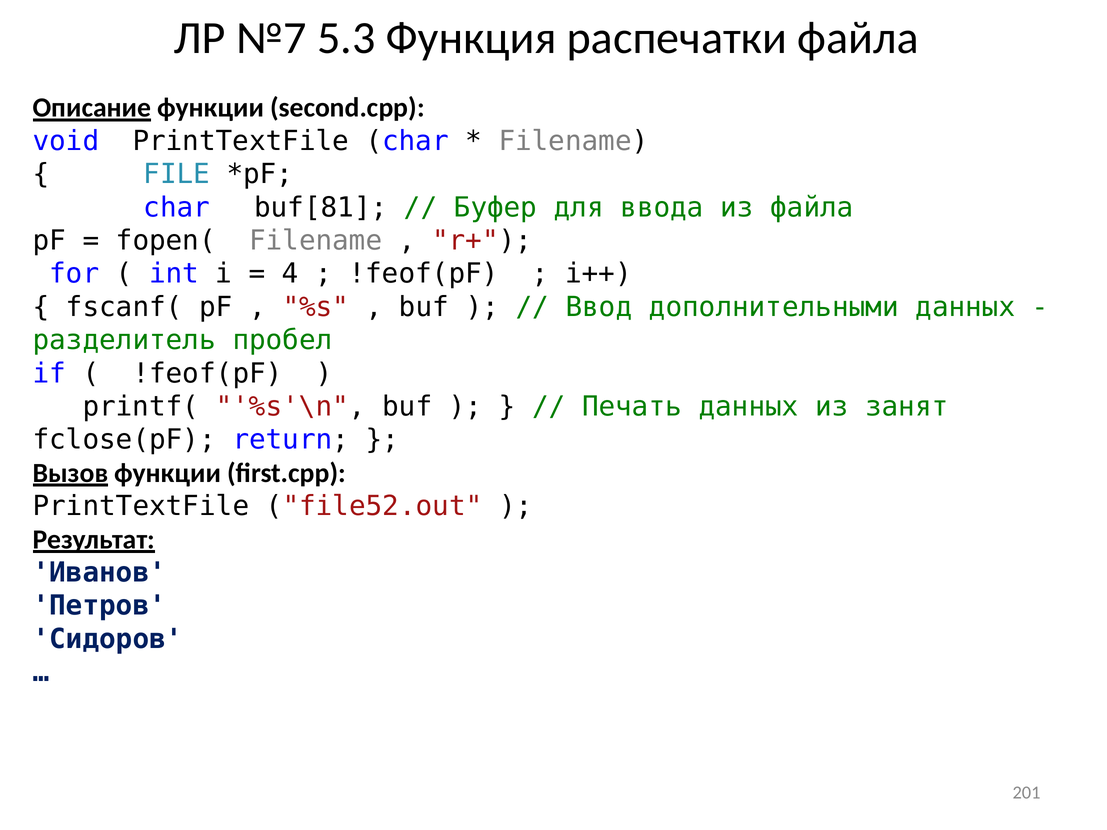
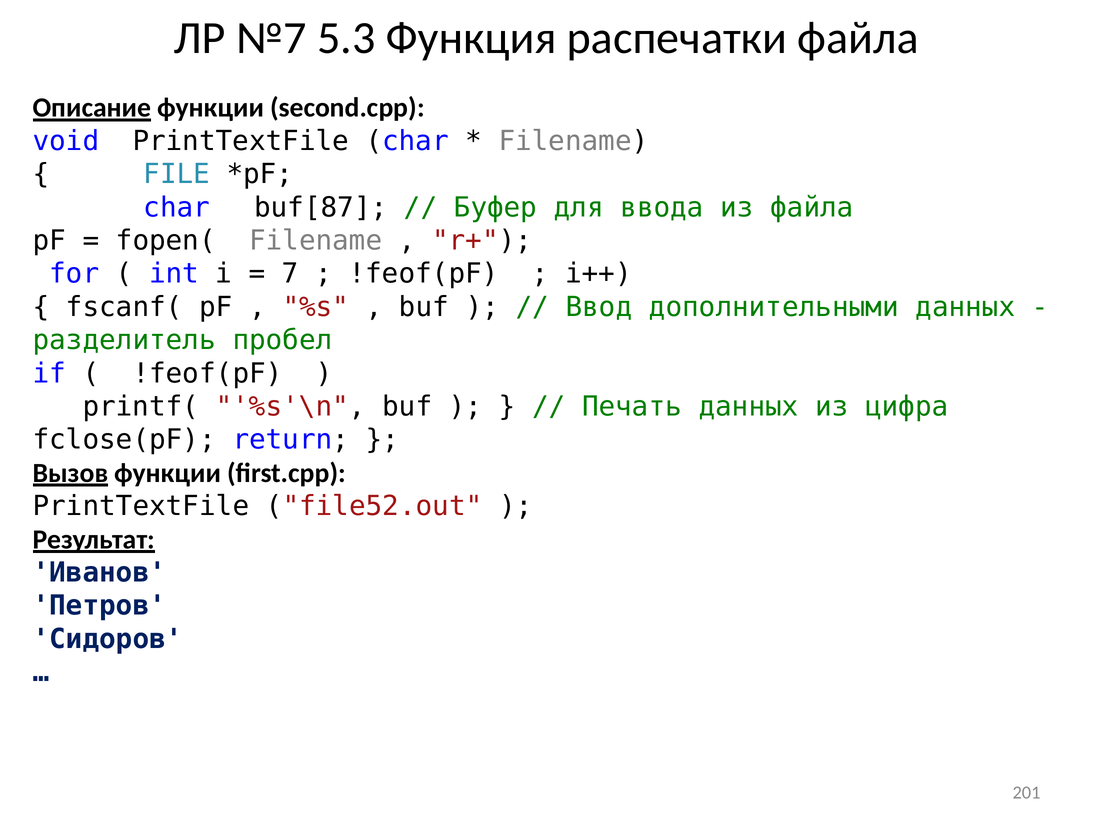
buf[81: buf[81 -> buf[87 (321, 208)
4: 4 -> 7 (290, 274)
занят: занят -> цифра (907, 407)
